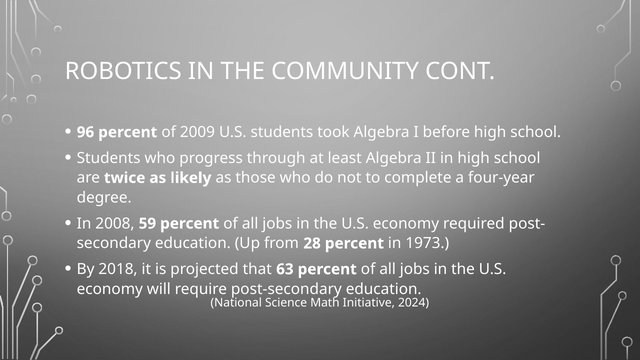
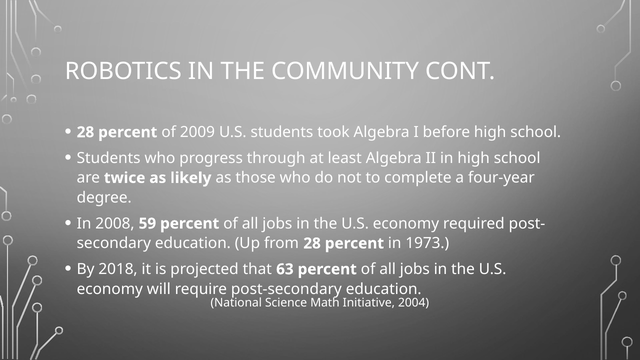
96: 96 -> 28 (85, 132)
2024: 2024 -> 2004 (414, 303)
